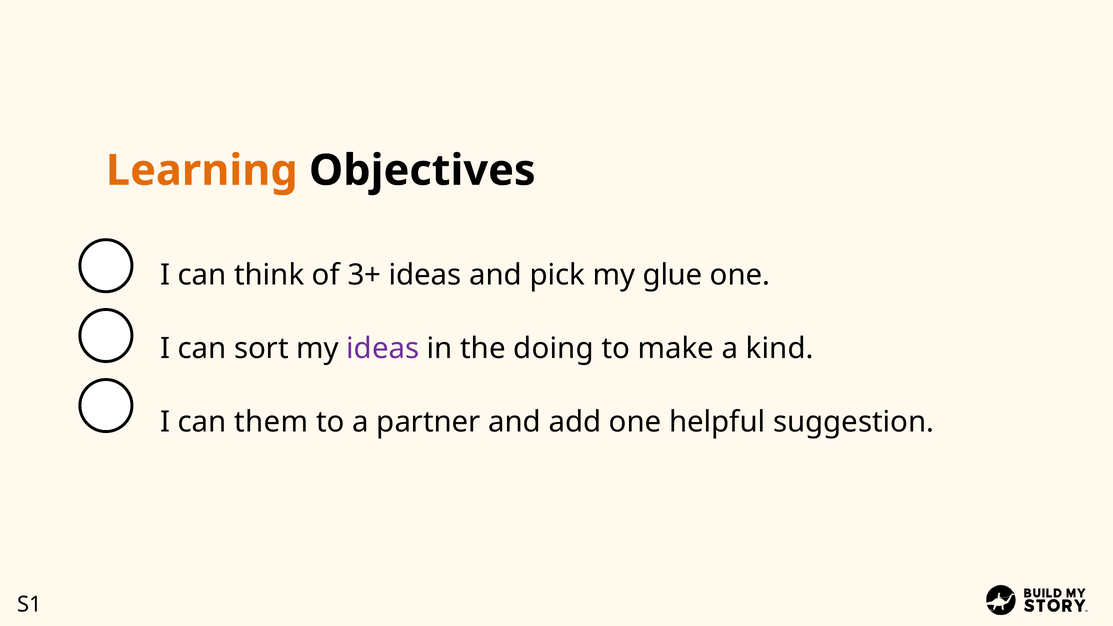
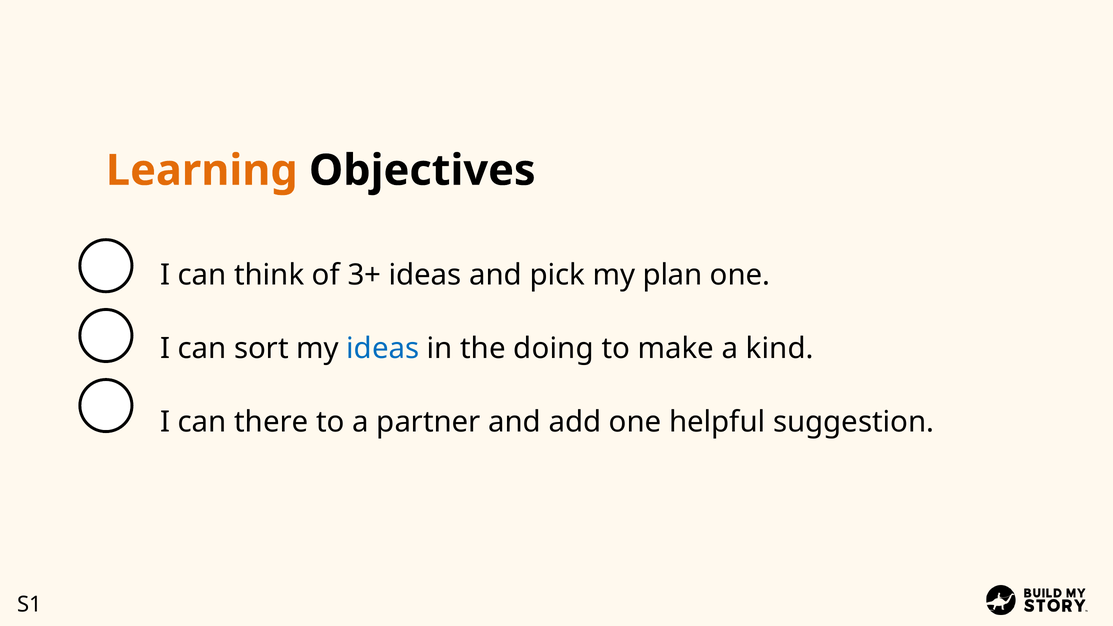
glue: glue -> plan (673, 275)
ideas colour: purple -> blue (383, 349)
them: them -> there (271, 422)
